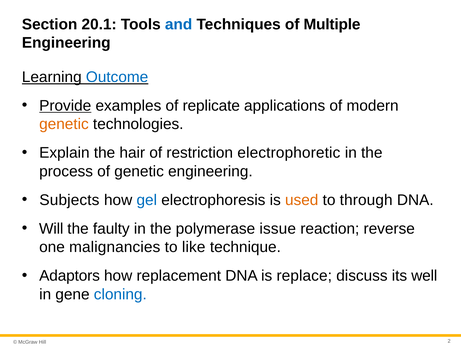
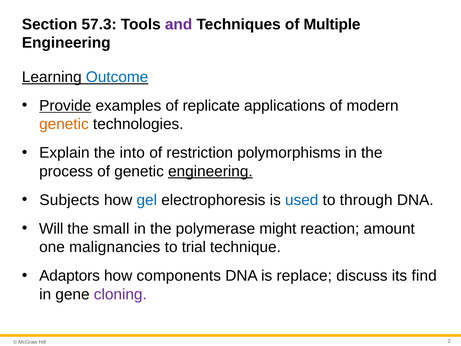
20.1: 20.1 -> 57.3 (99, 24)
and colour: blue -> purple (179, 24)
hair: hair -> into (132, 153)
electrophoretic: electrophoretic -> polymorphisms (289, 153)
engineering underline: none -> present (210, 171)
used colour: orange -> blue (302, 200)
faulty: faulty -> small (111, 229)
issue: issue -> might (278, 229)
reverse: reverse -> amount (389, 229)
like: like -> trial (194, 247)
replacement: replacement -> components (179, 276)
well: well -> find (424, 276)
cloning colour: blue -> purple (120, 294)
